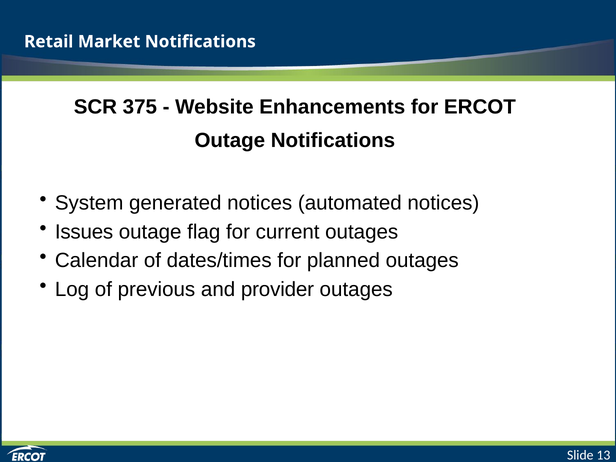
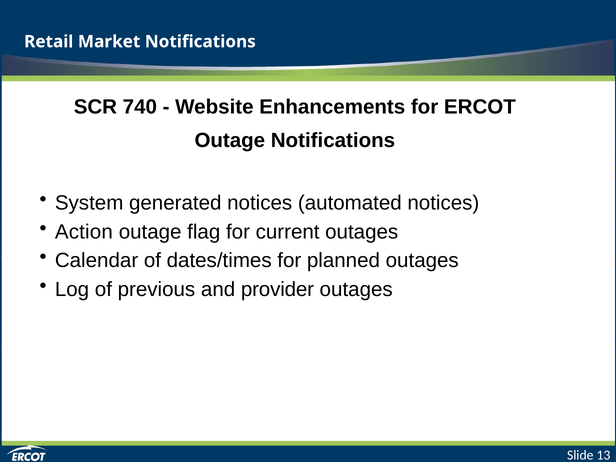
375: 375 -> 740 (140, 107)
Issues: Issues -> Action (84, 232)
